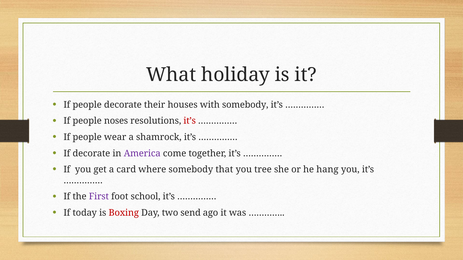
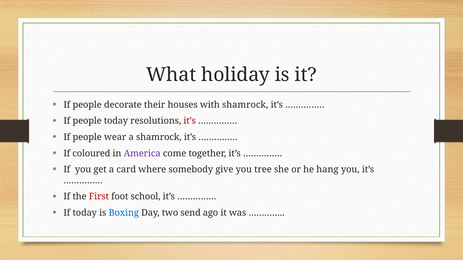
with somebody: somebody -> shamrock (245, 105)
people noses: noses -> today (116, 121)
If decorate: decorate -> coloured (91, 154)
that: that -> give (224, 170)
First colour: purple -> red (99, 197)
Boxing colour: red -> blue (124, 213)
